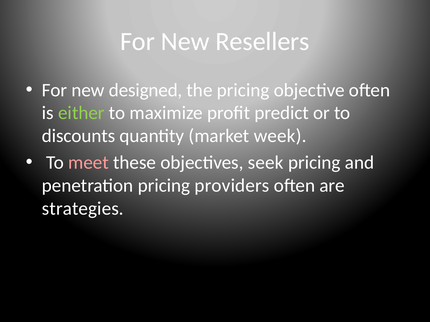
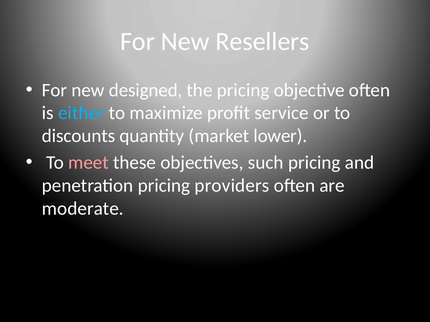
either colour: light green -> light blue (81, 113)
predict: predict -> service (282, 113)
week: week -> lower (280, 136)
seek: seek -> such (266, 163)
strategies: strategies -> moderate (83, 209)
